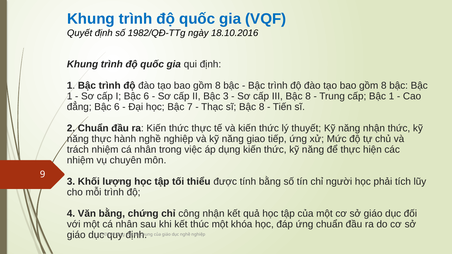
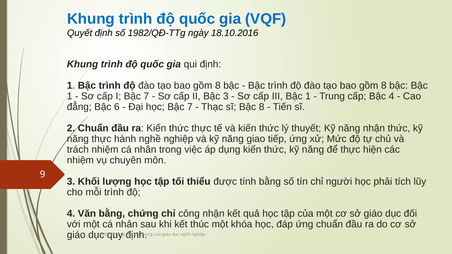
I Bậc 6: 6 -> 7 (146, 96)
III Bậc 8: 8 -> 1 (308, 96)
cấp Bậc 1: 1 -> 4 (391, 96)
